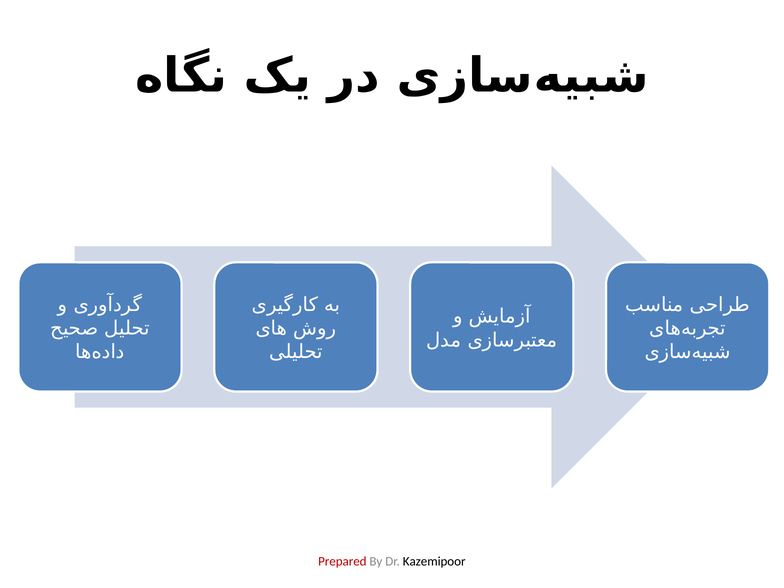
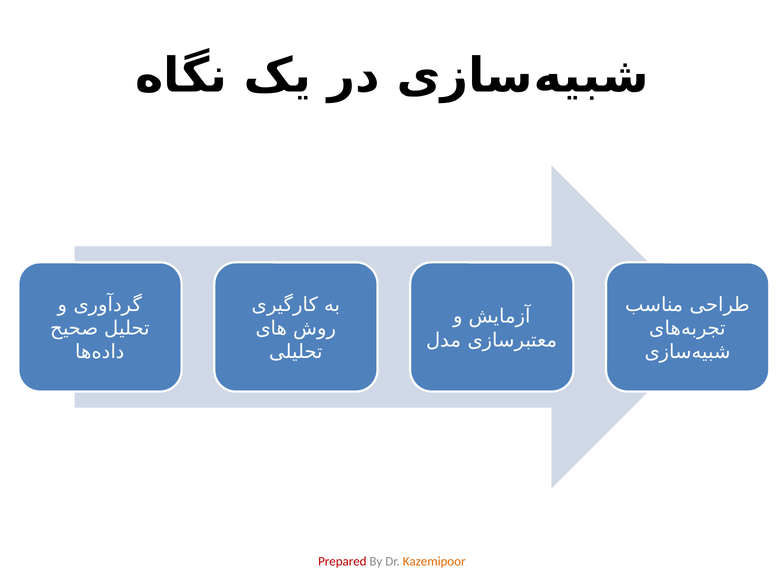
Kazemipoor colour: black -> orange (434, 562)
